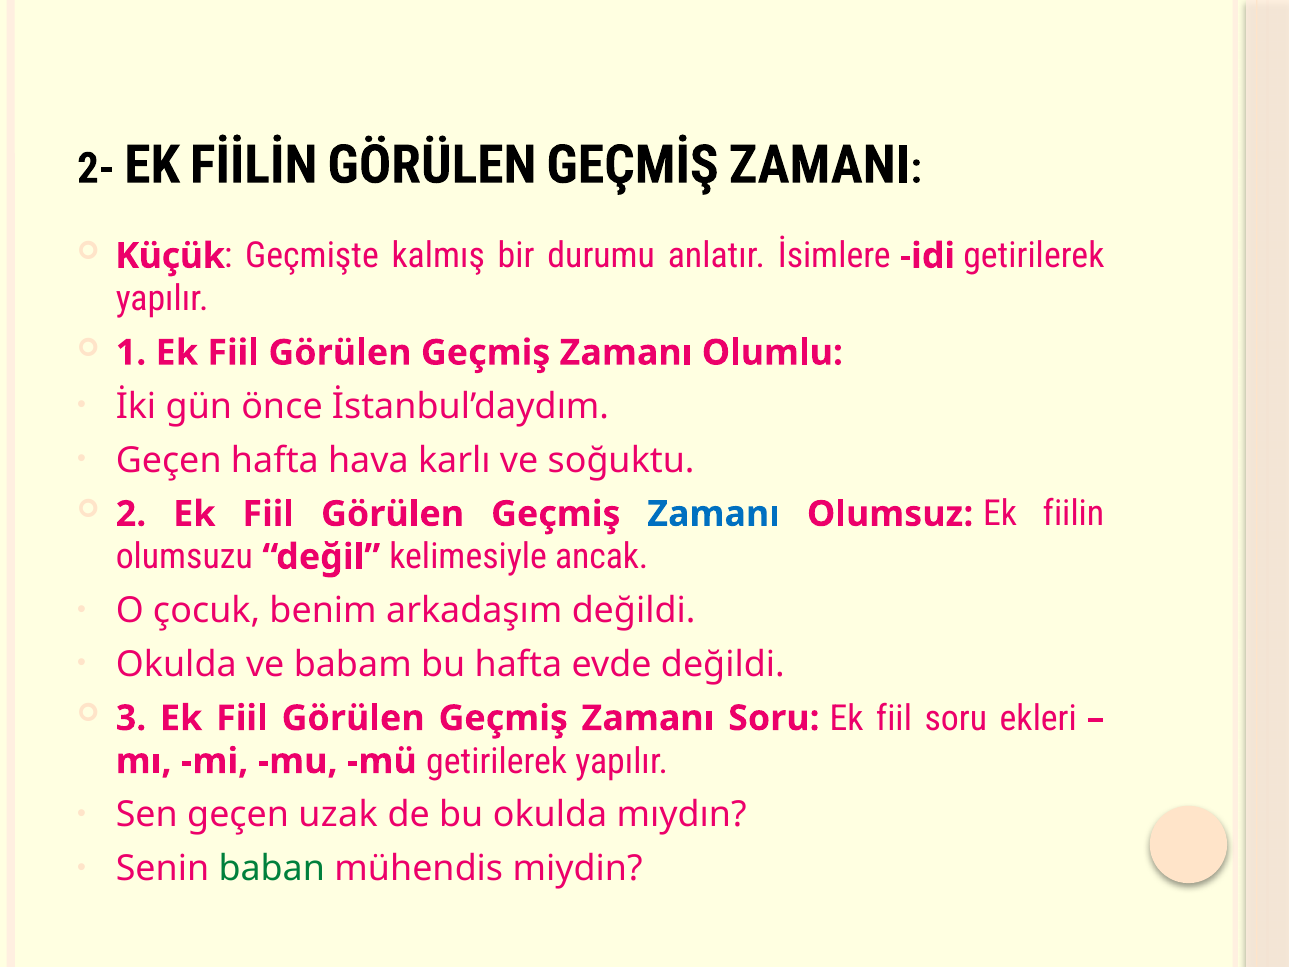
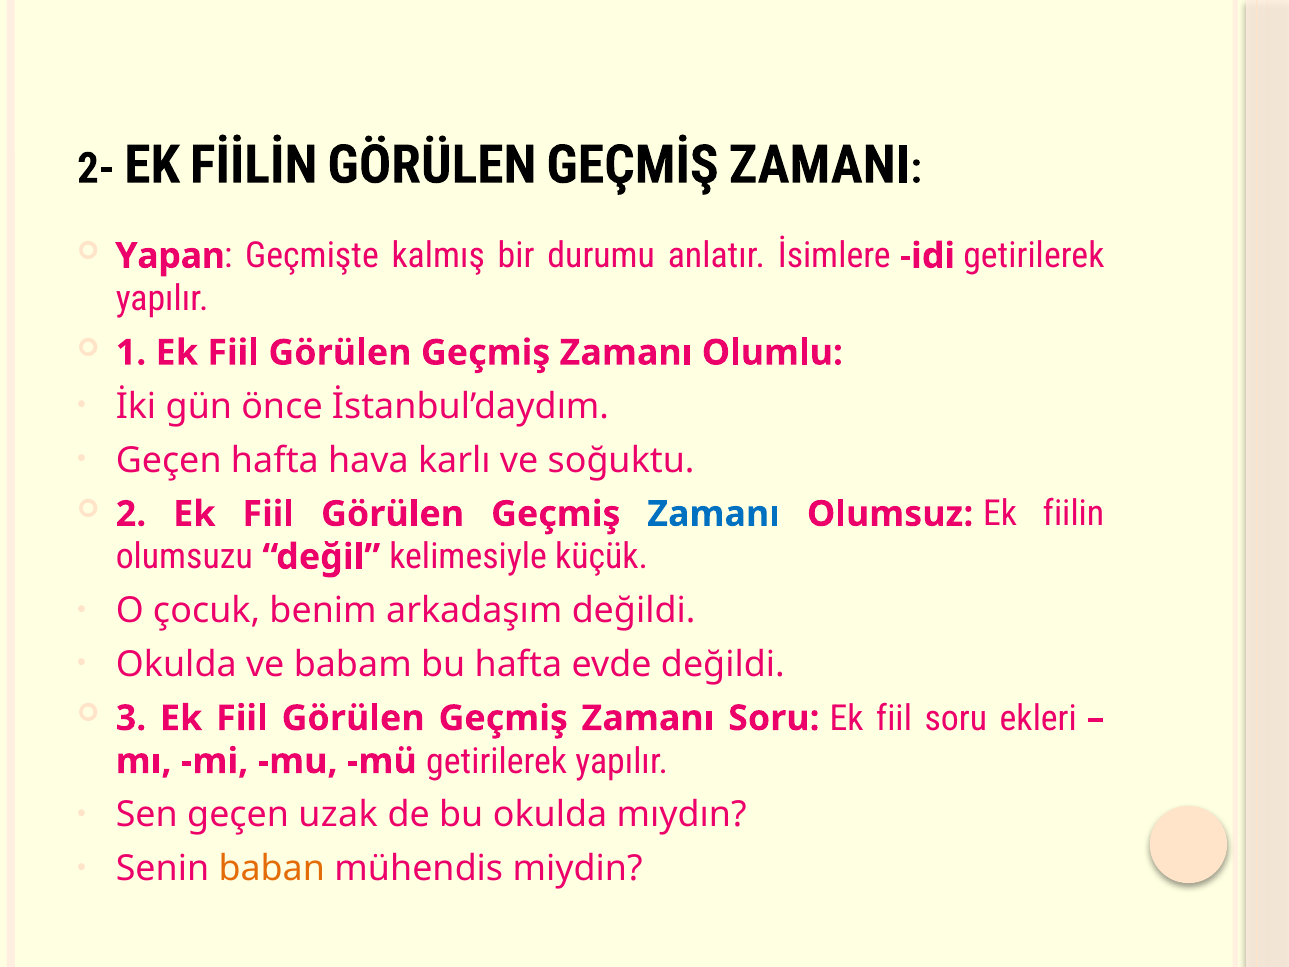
Küçük: Küçük -> Yapan (170, 256)
ancak: ancak -> küçük (602, 557)
baban colour: green -> orange (272, 869)
